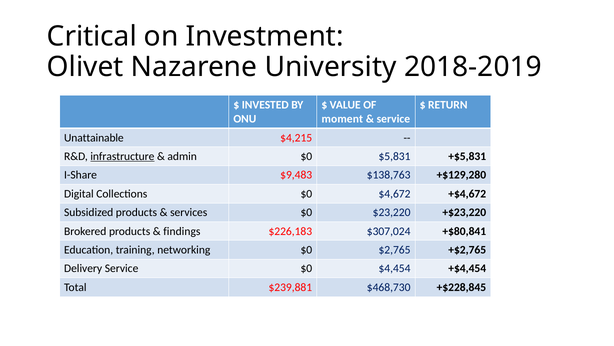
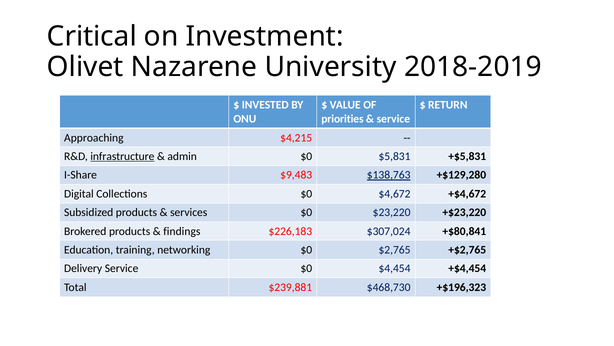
moment: moment -> priorities (342, 119)
Unattainable: Unattainable -> Approaching (94, 137)
$138,763 underline: none -> present (389, 175)
+$228,845: +$228,845 -> +$196,323 (461, 287)
